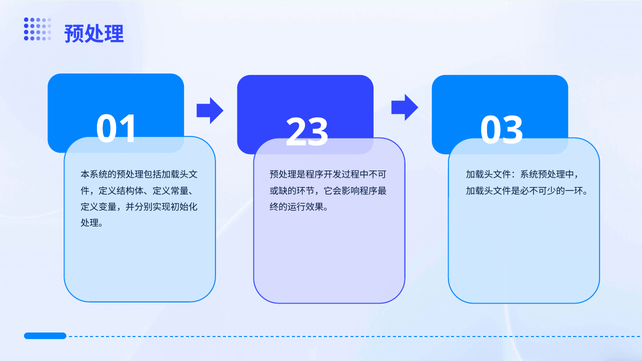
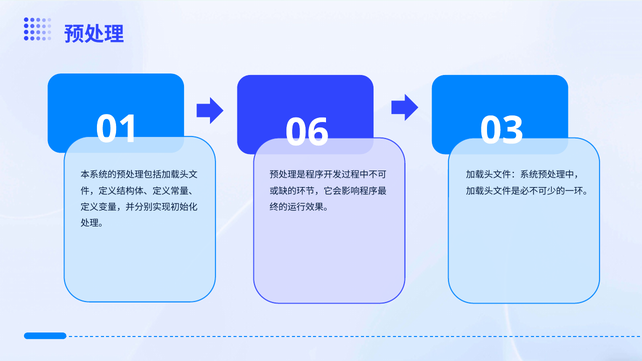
23: 23 -> 06 (307, 133)
